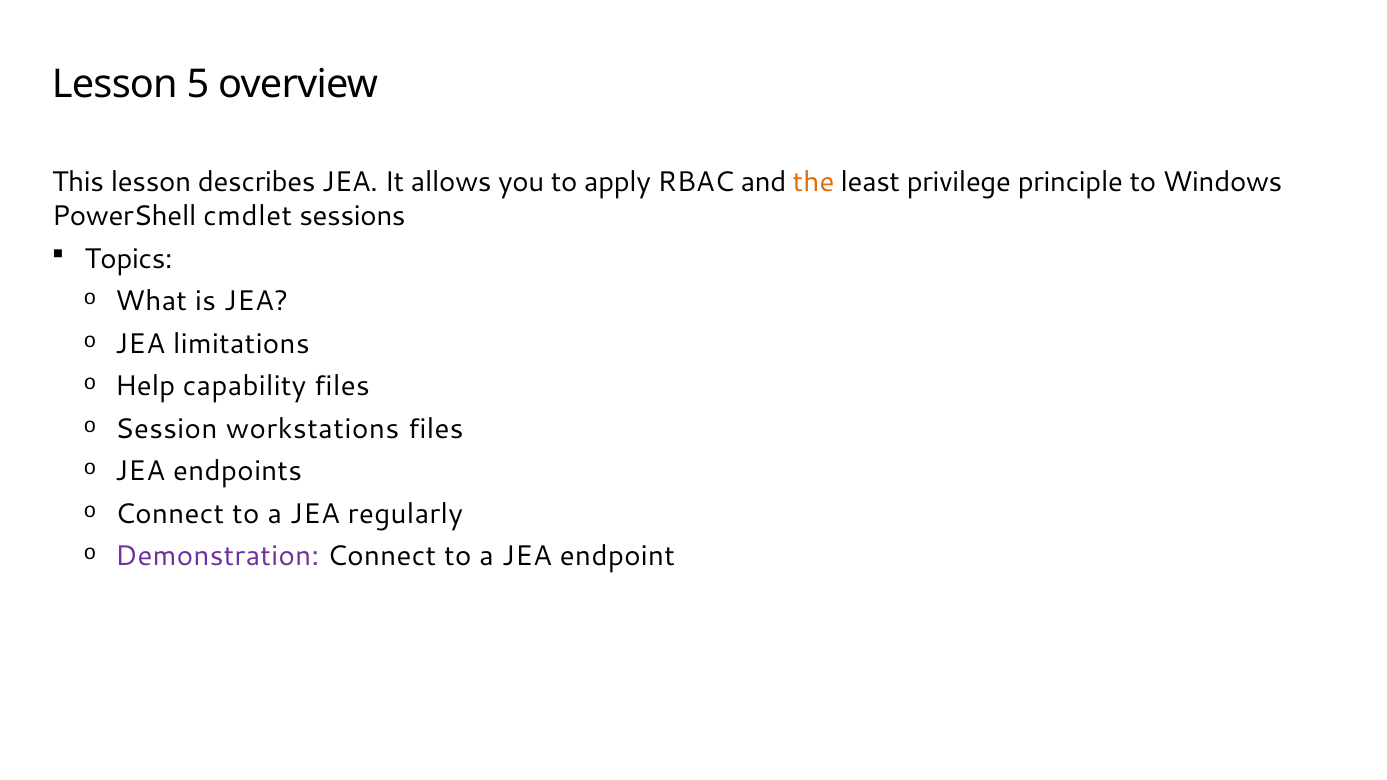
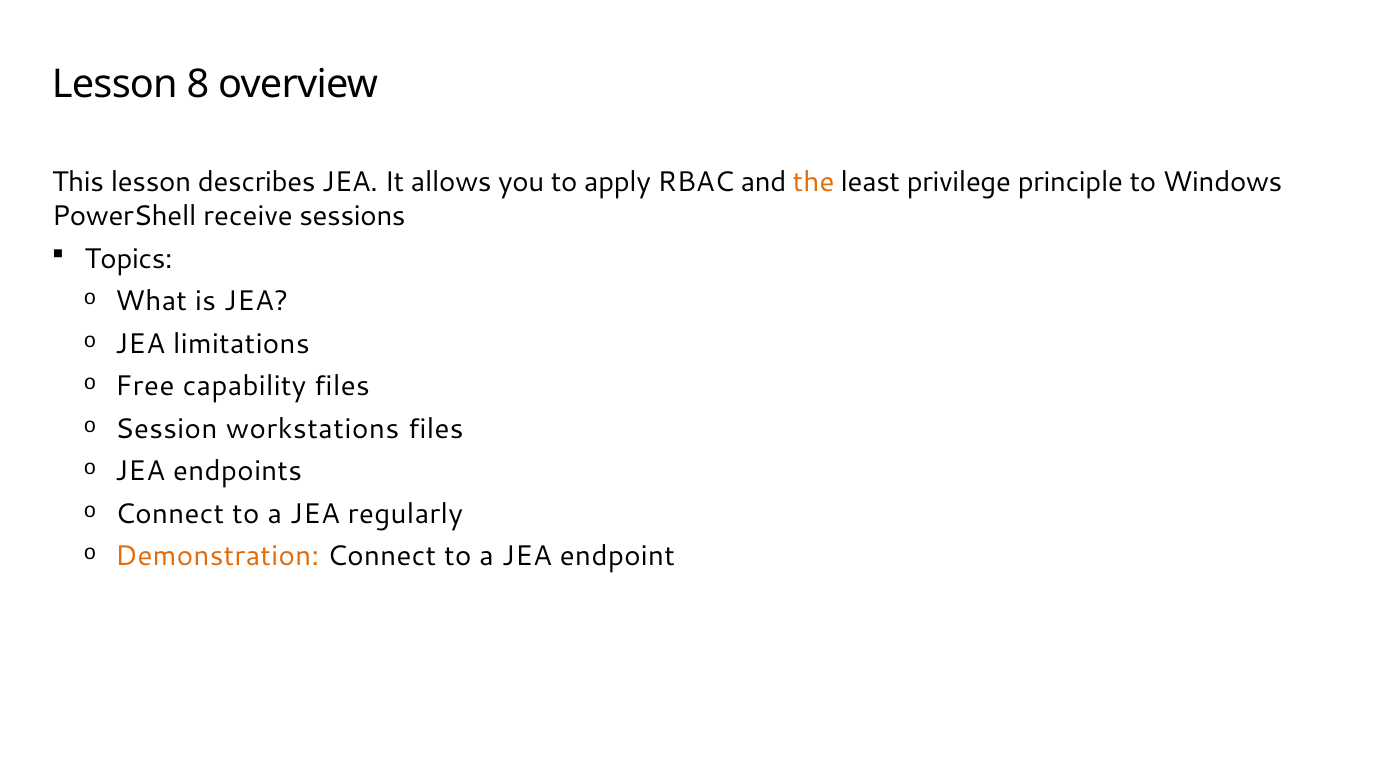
5: 5 -> 8 (198, 84)
cmdlet: cmdlet -> receive (248, 216)
Help: Help -> Free (145, 386)
Demonstration colour: purple -> orange (217, 556)
